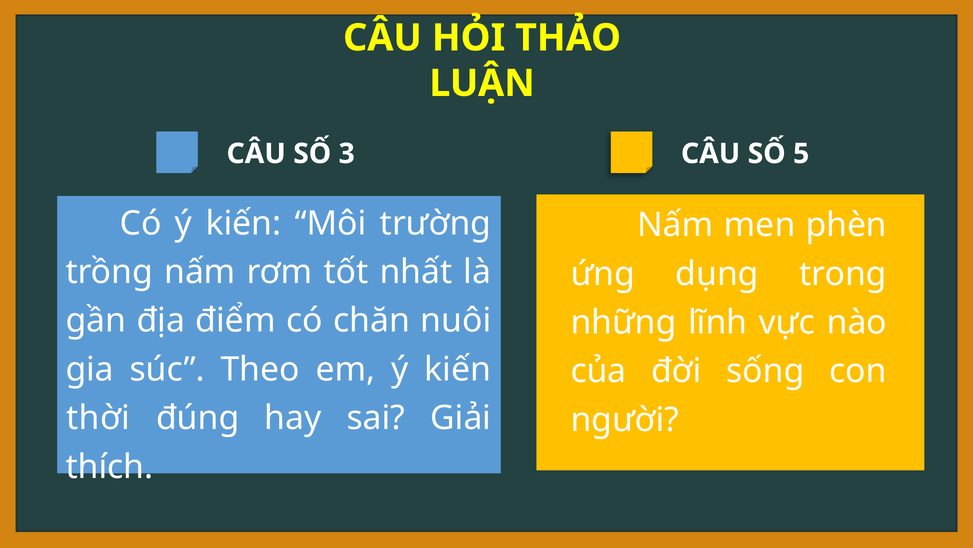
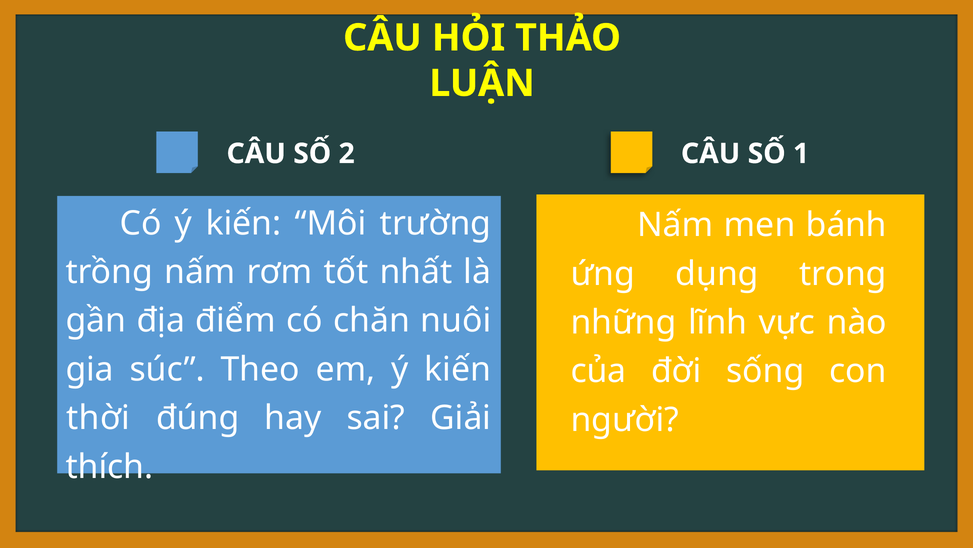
3: 3 -> 2 (347, 154)
5: 5 -> 1 (801, 154)
phèn: phèn -> bánh (846, 225)
